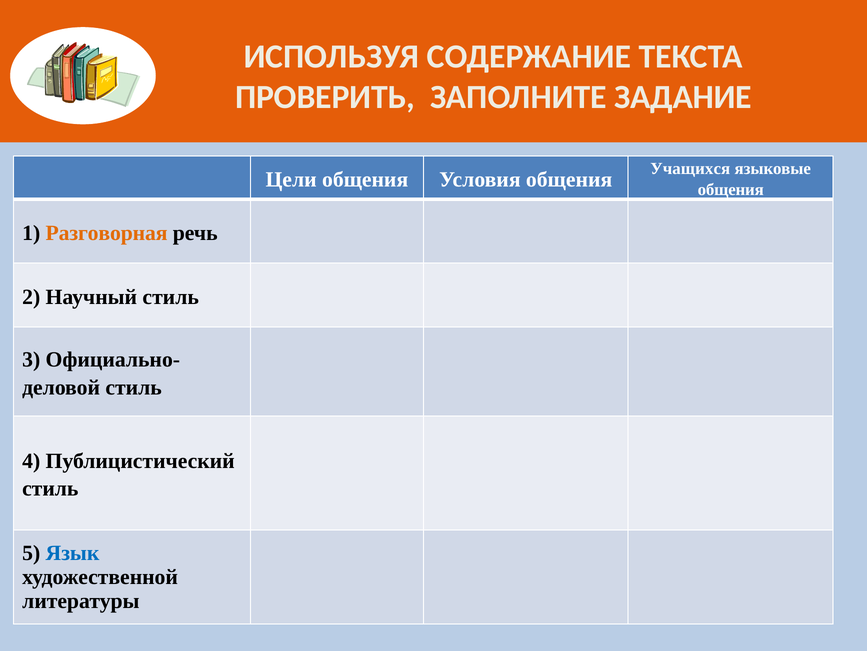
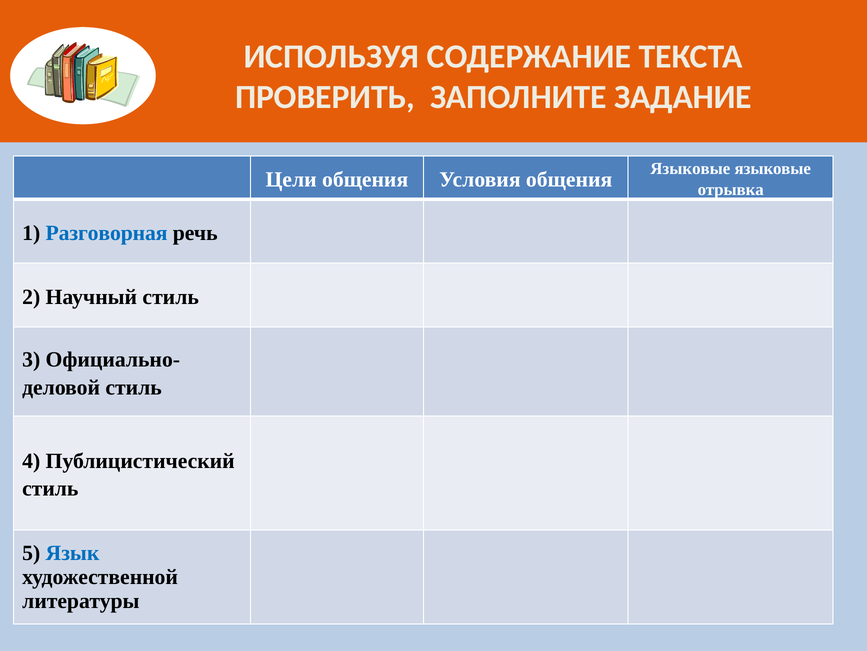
Учащихся: Учащихся -> Языковые (690, 168)
общения: общения -> отрывка (731, 190)
Разговорная colour: orange -> blue (107, 233)
